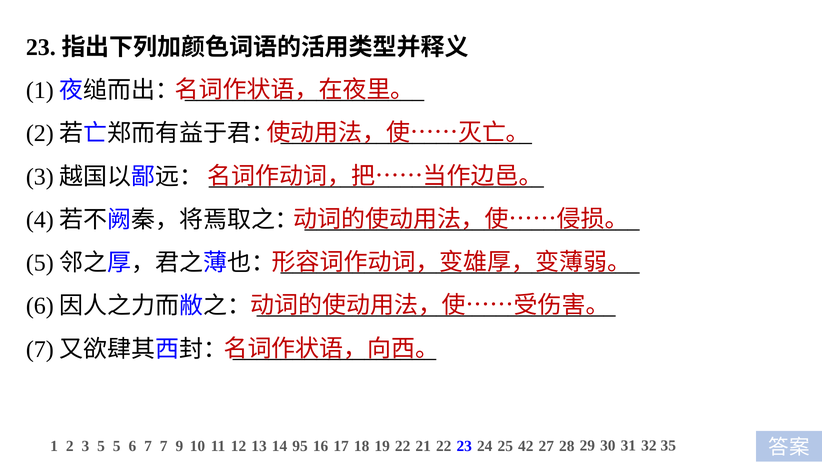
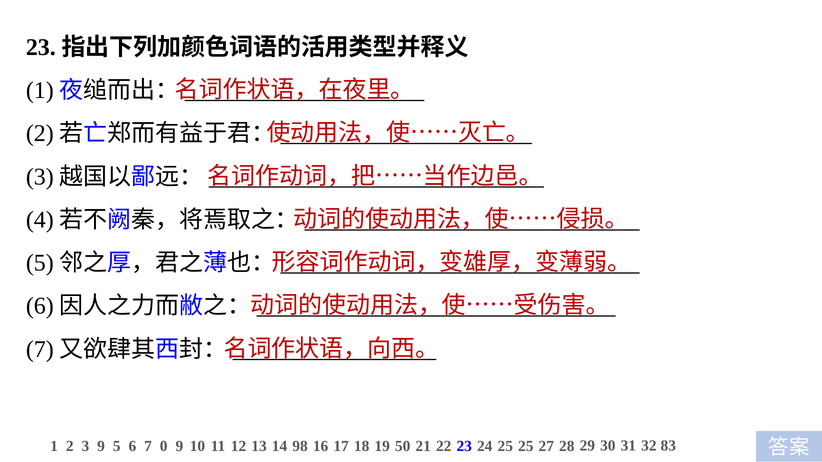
3 5: 5 -> 9 (101, 447)
7 7: 7 -> 0 (164, 447)
95: 95 -> 98 (300, 447)
19 22: 22 -> 50 (403, 447)
25 42: 42 -> 25 (526, 447)
35: 35 -> 83 (668, 446)
